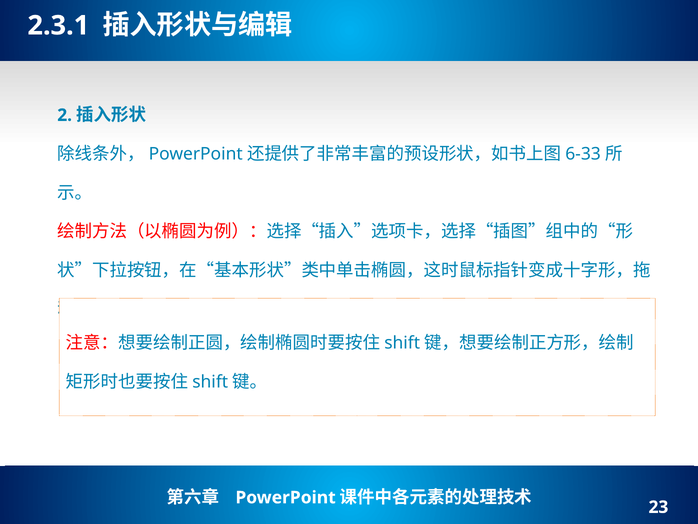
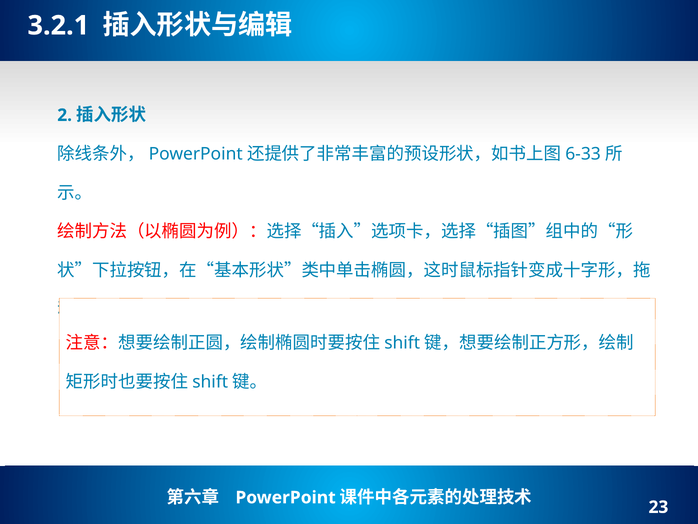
2.3.1: 2.3.1 -> 3.2.1 (58, 26)
